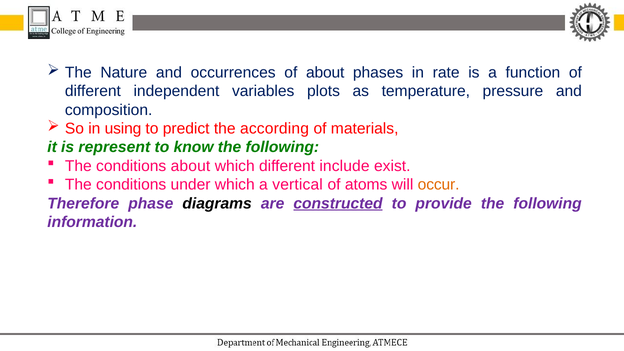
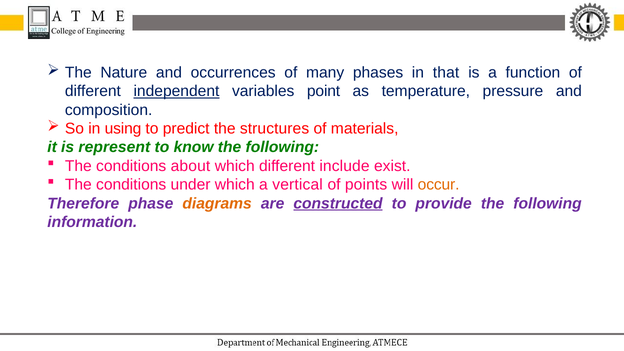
of about: about -> many (325, 72)
rate: rate -> that (446, 72)
independent underline: none -> present (176, 91)
plots: plots -> point (324, 91)
according: according -> structures (275, 129)
atoms: atoms -> points (366, 185)
diagrams colour: black -> orange (217, 203)
